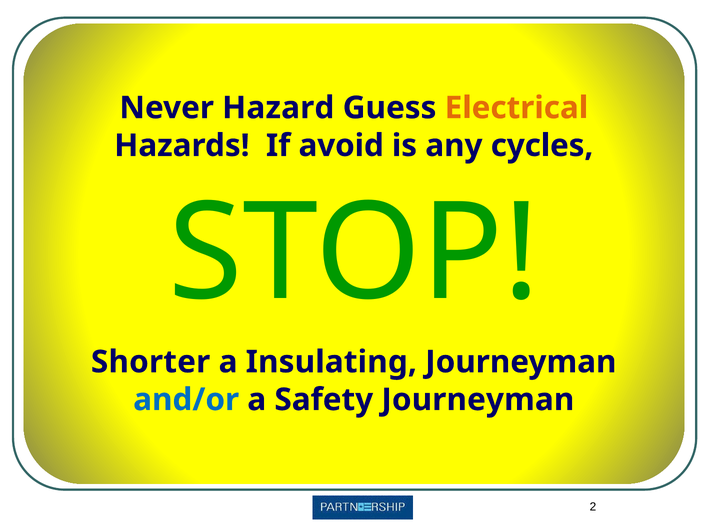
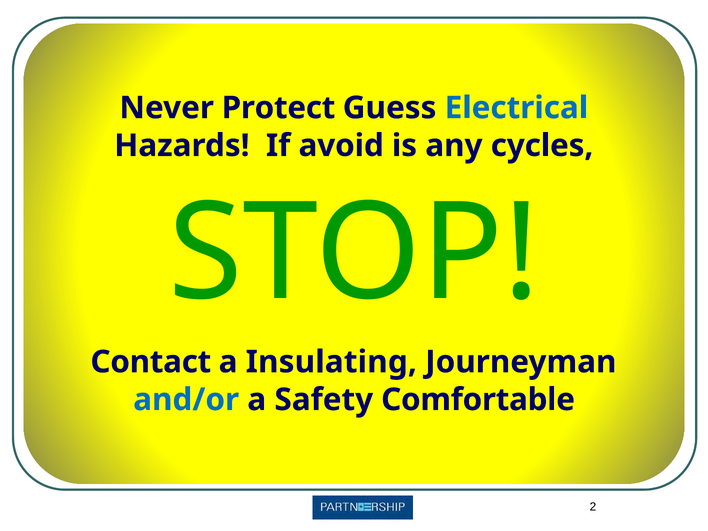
Hazard: Hazard -> Protect (278, 108)
Electrical colour: orange -> blue (516, 108)
Shorter: Shorter -> Contact (151, 362)
Safety Journeyman: Journeyman -> Comfortable (478, 400)
